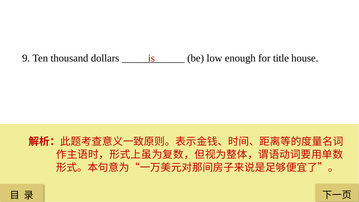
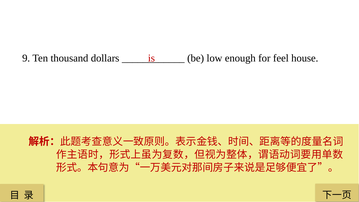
title: title -> feel (281, 58)
